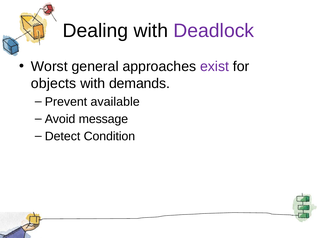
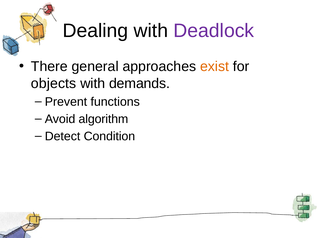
Worst: Worst -> There (49, 67)
exist colour: purple -> orange (215, 67)
available: available -> functions (115, 102)
message: message -> algorithm (103, 119)
